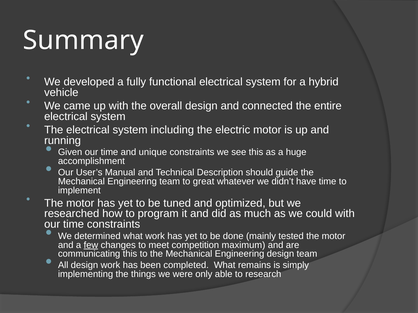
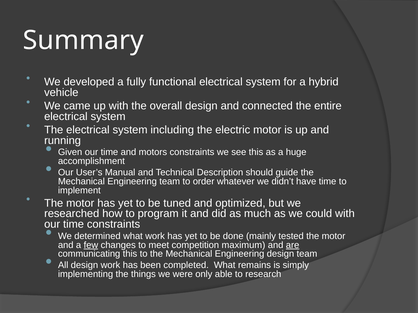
unique: unique -> motors (153, 153)
great: great -> order (204, 182)
are underline: none -> present (293, 245)
